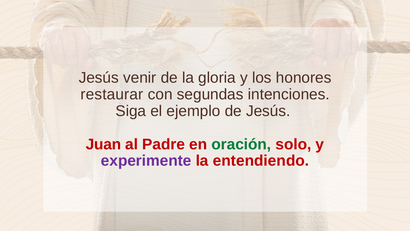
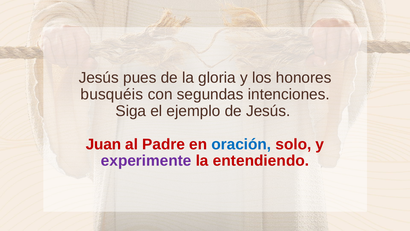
venir: venir -> pues (140, 78)
restaurar: restaurar -> busquéis (112, 94)
oración colour: green -> blue (241, 144)
